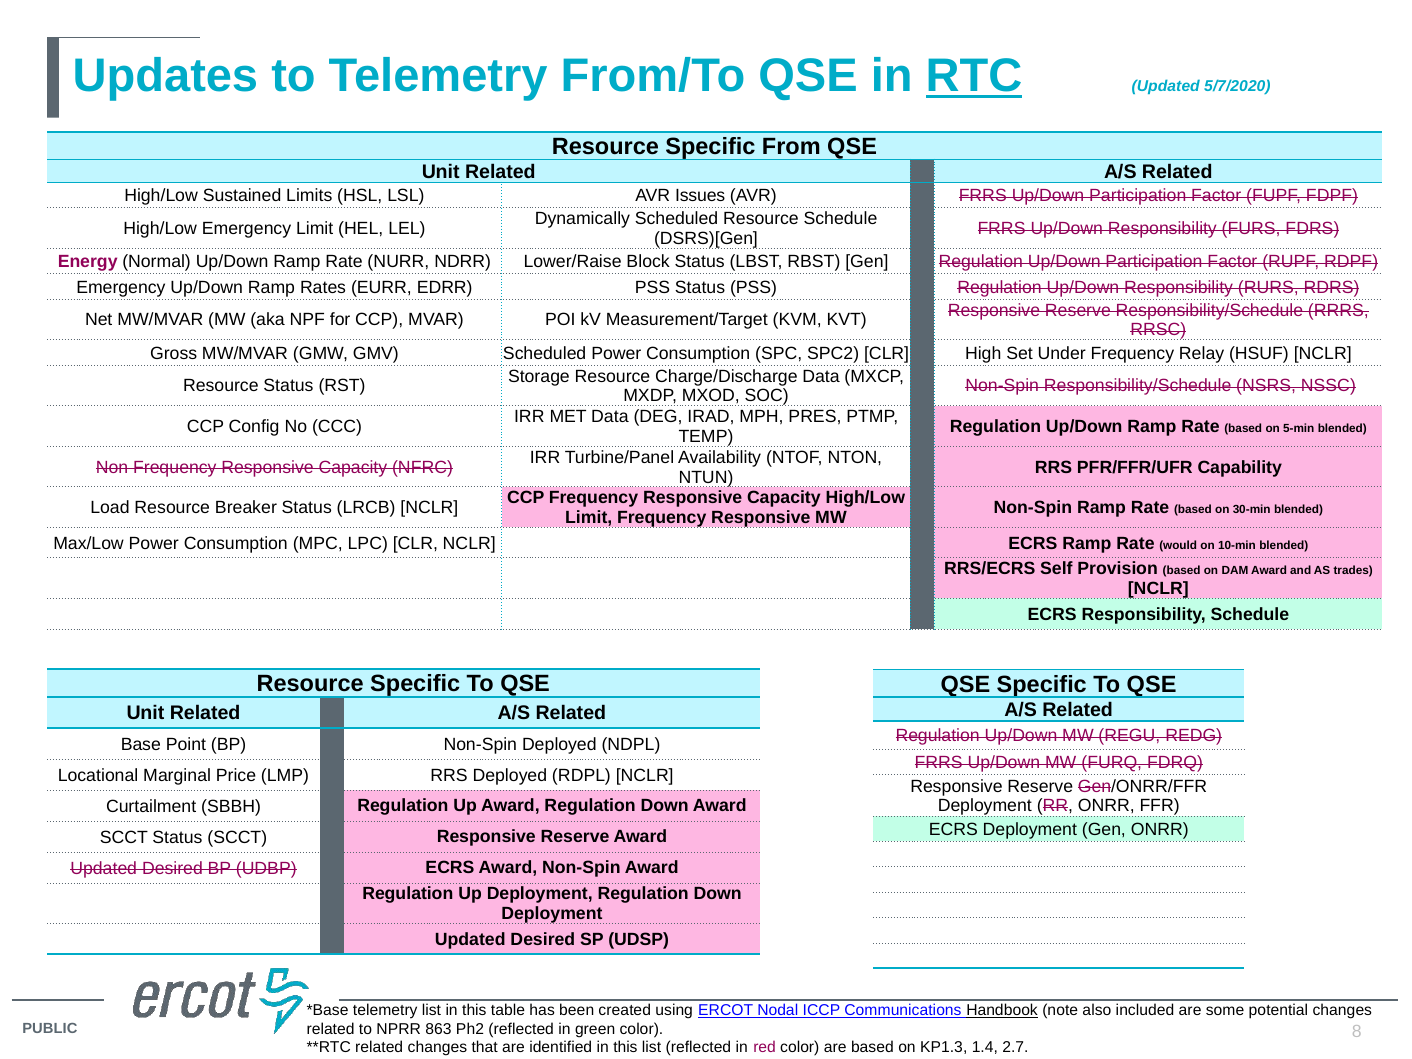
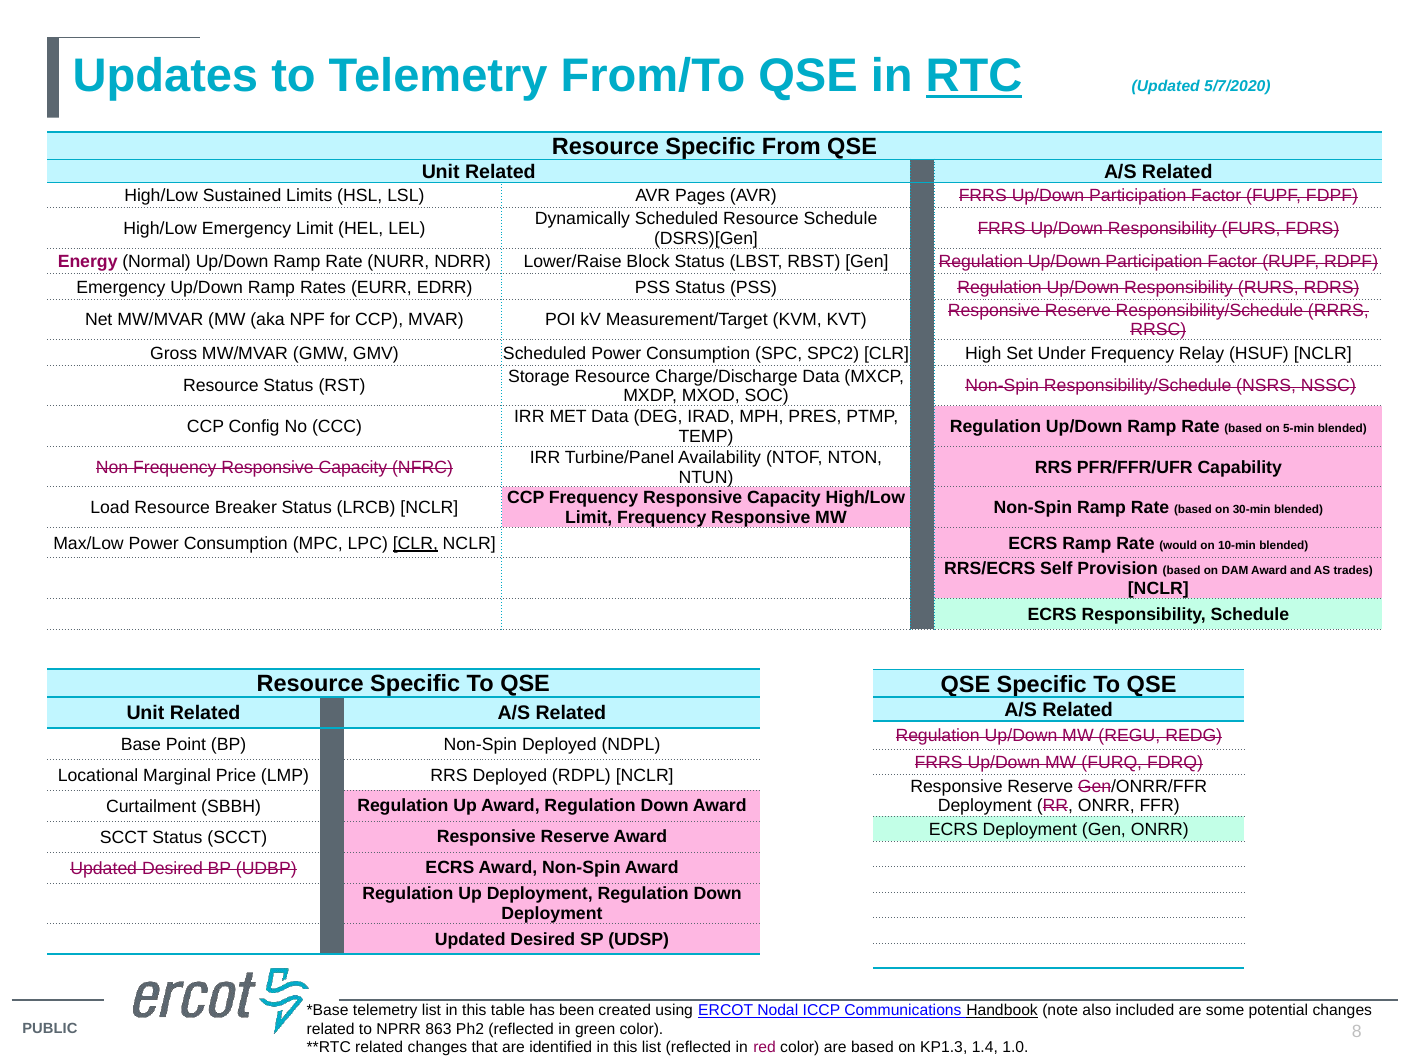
Issues: Issues -> Pages (700, 196)
CLR underline: none -> present (415, 543)
2.7: 2.7 -> 1.0 (1015, 1048)
